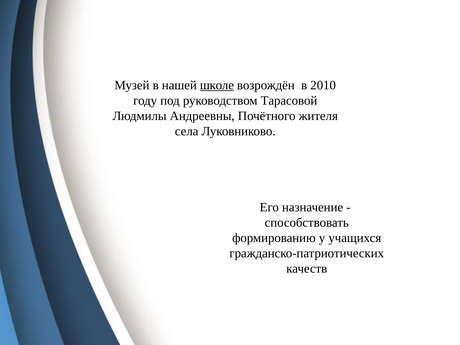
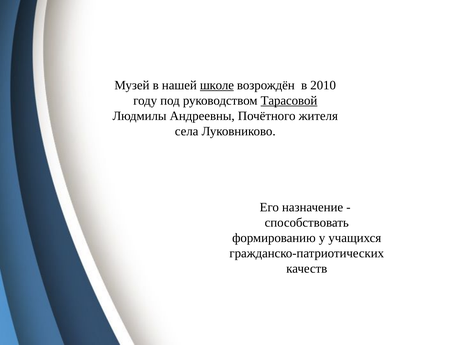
Тарасовой underline: none -> present (289, 100)
